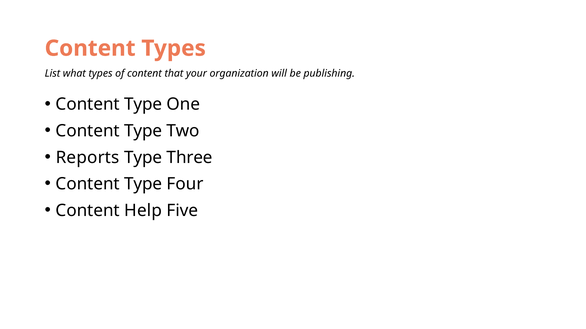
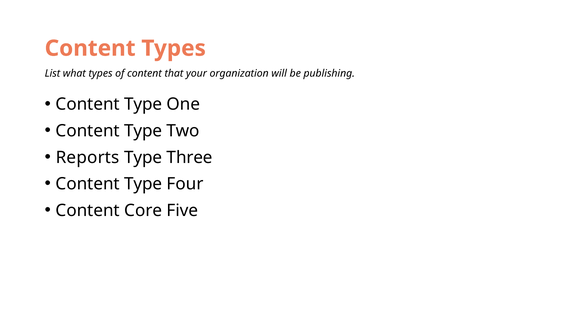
Help: Help -> Core (143, 211)
